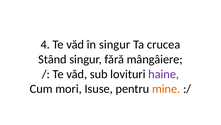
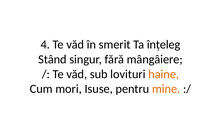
în singur: singur -> smerit (115, 44)
crucea: crucea -> înțeleg (164, 44)
haine colour: purple -> orange (164, 74)
